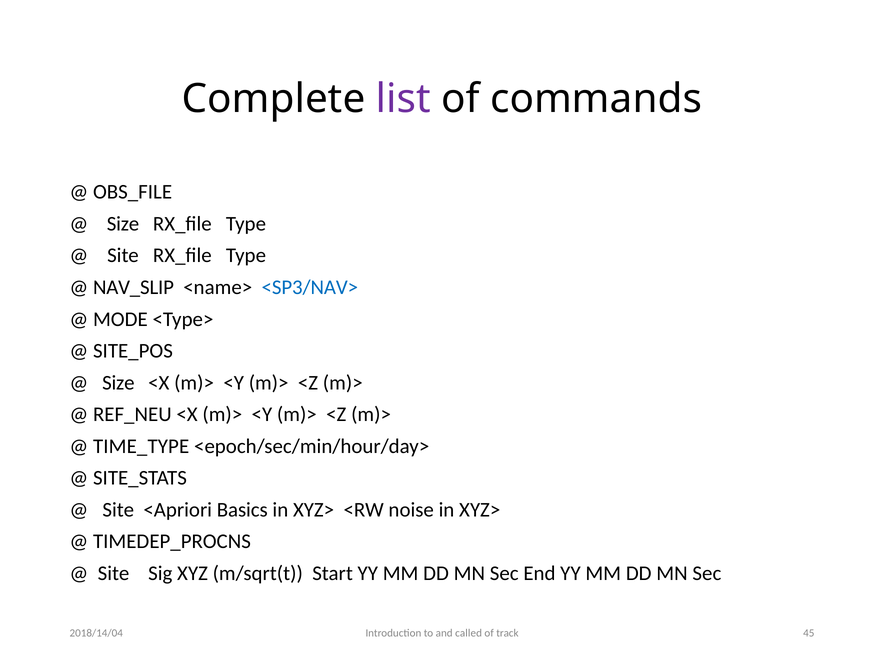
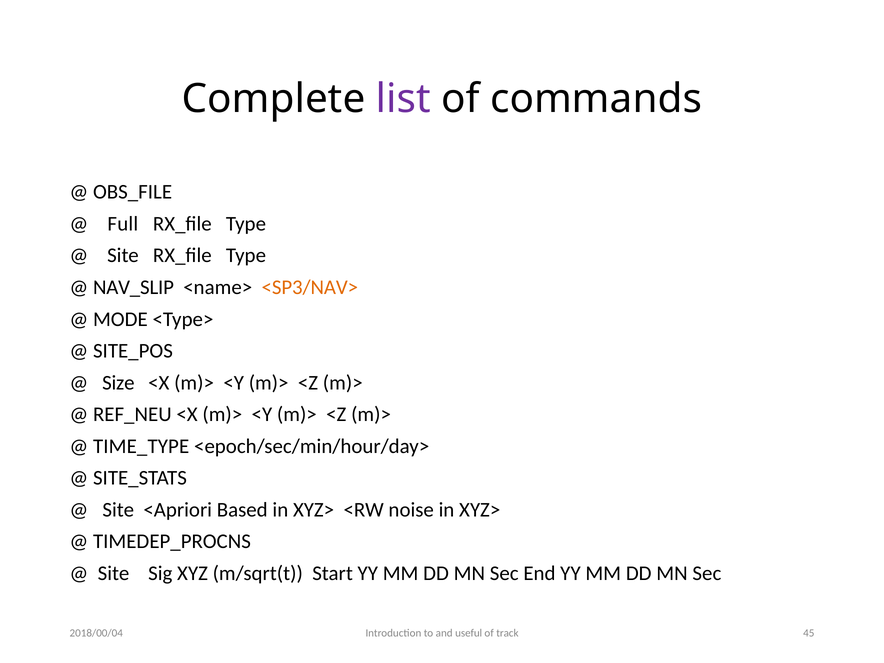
Size: Size -> Full (123, 224)
<SP3/NAV> colour: blue -> orange (310, 287)
Basics: Basics -> Based (242, 510)
called: called -> useful (469, 633)
2018/14/04: 2018/14/04 -> 2018/00/04 (96, 633)
